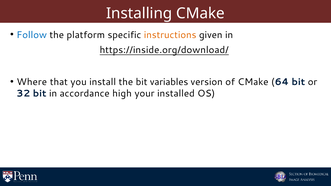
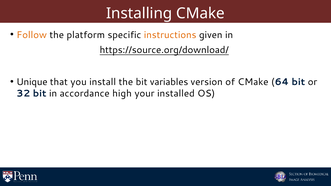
Follow colour: blue -> orange (32, 35)
https://inside.org/download/: https://inside.org/download/ -> https://source.org/download/ (164, 50)
Where: Where -> Unique (32, 82)
